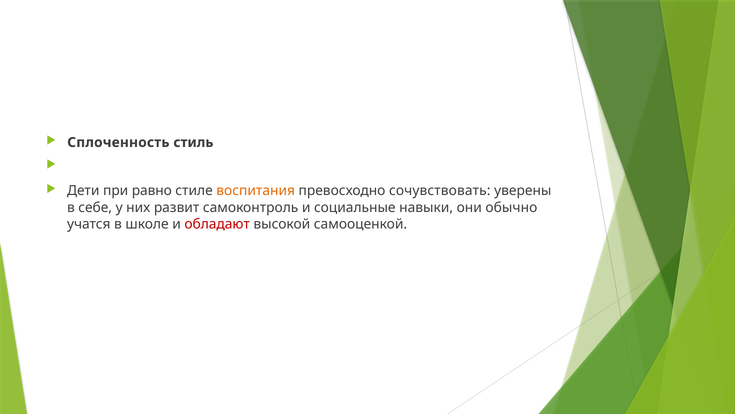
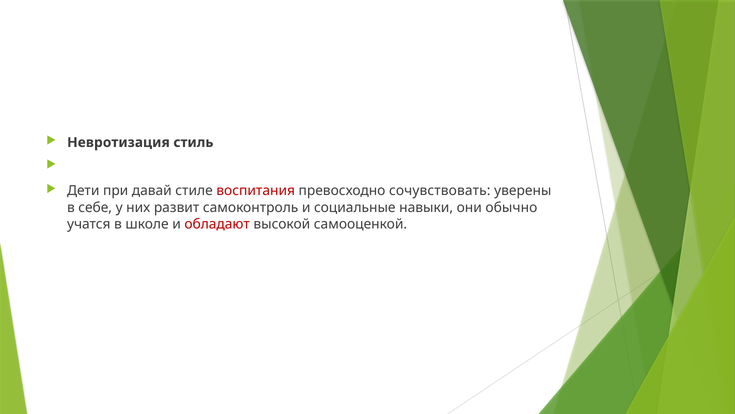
Сплоченность: Сплоченность -> Невротизация (118, 142)
равно: равно -> давай (152, 191)
воспитания colour: orange -> red (256, 191)
